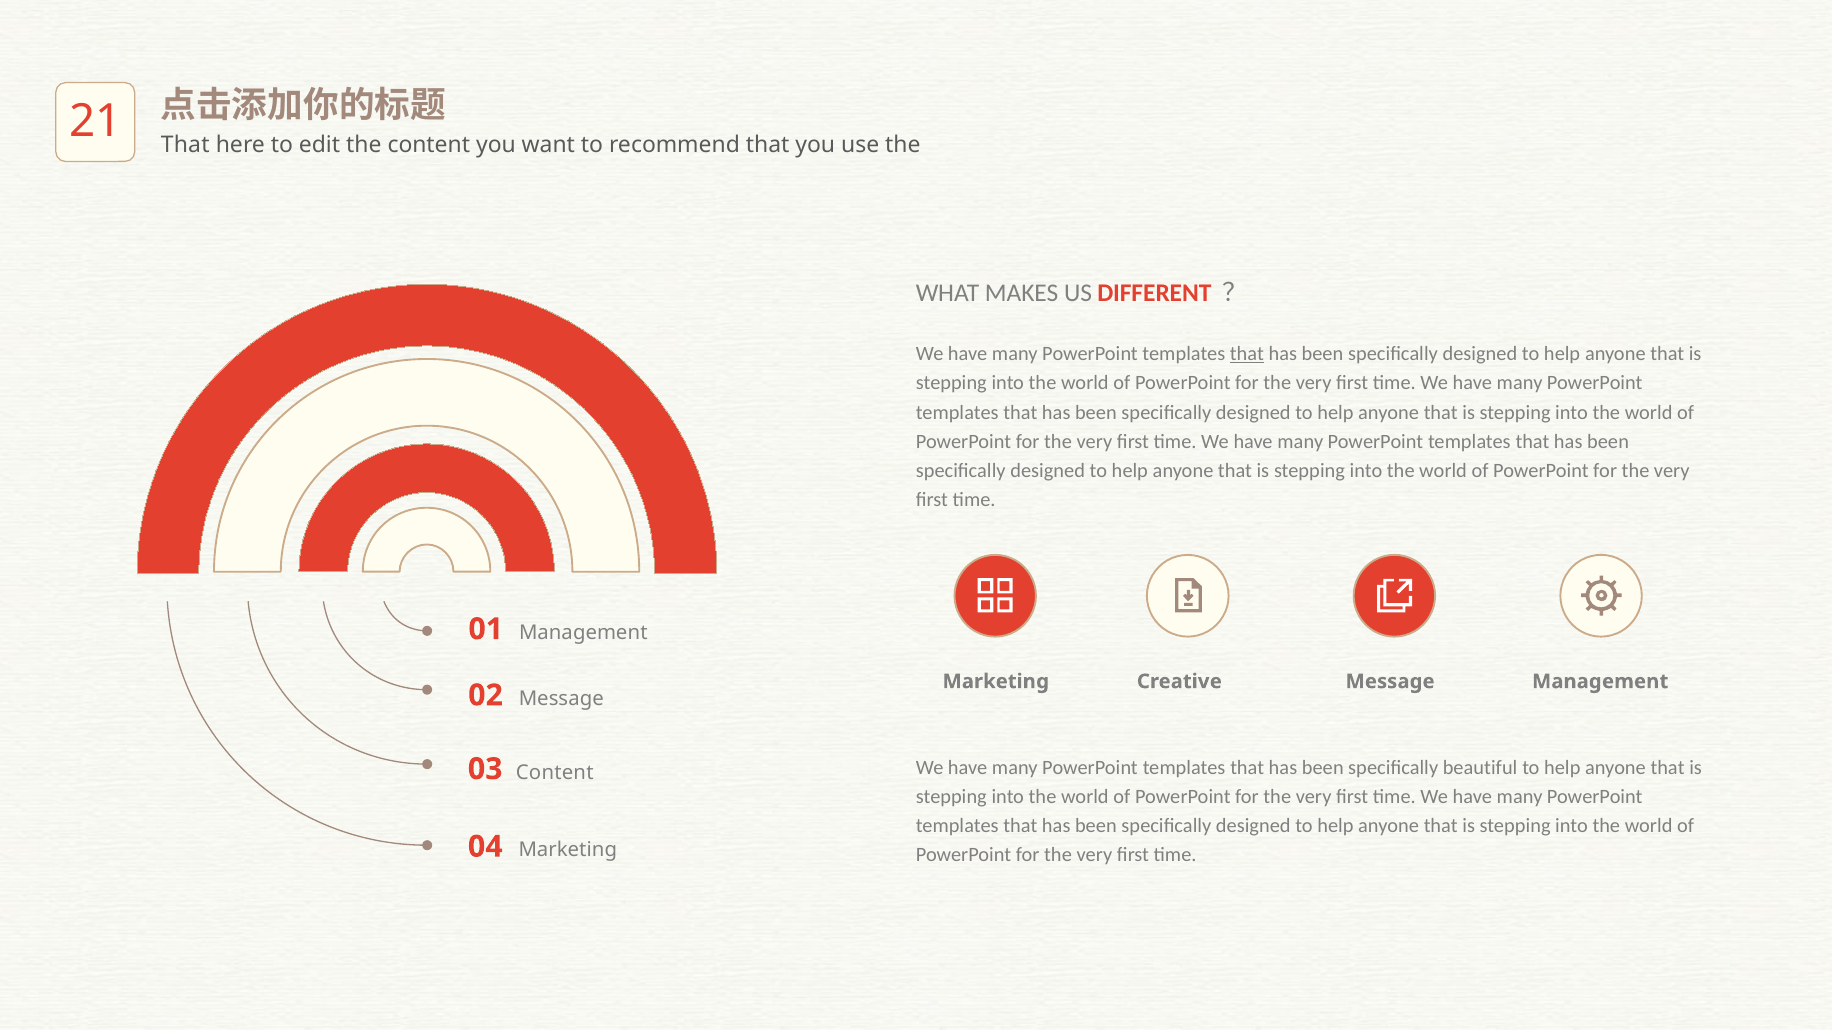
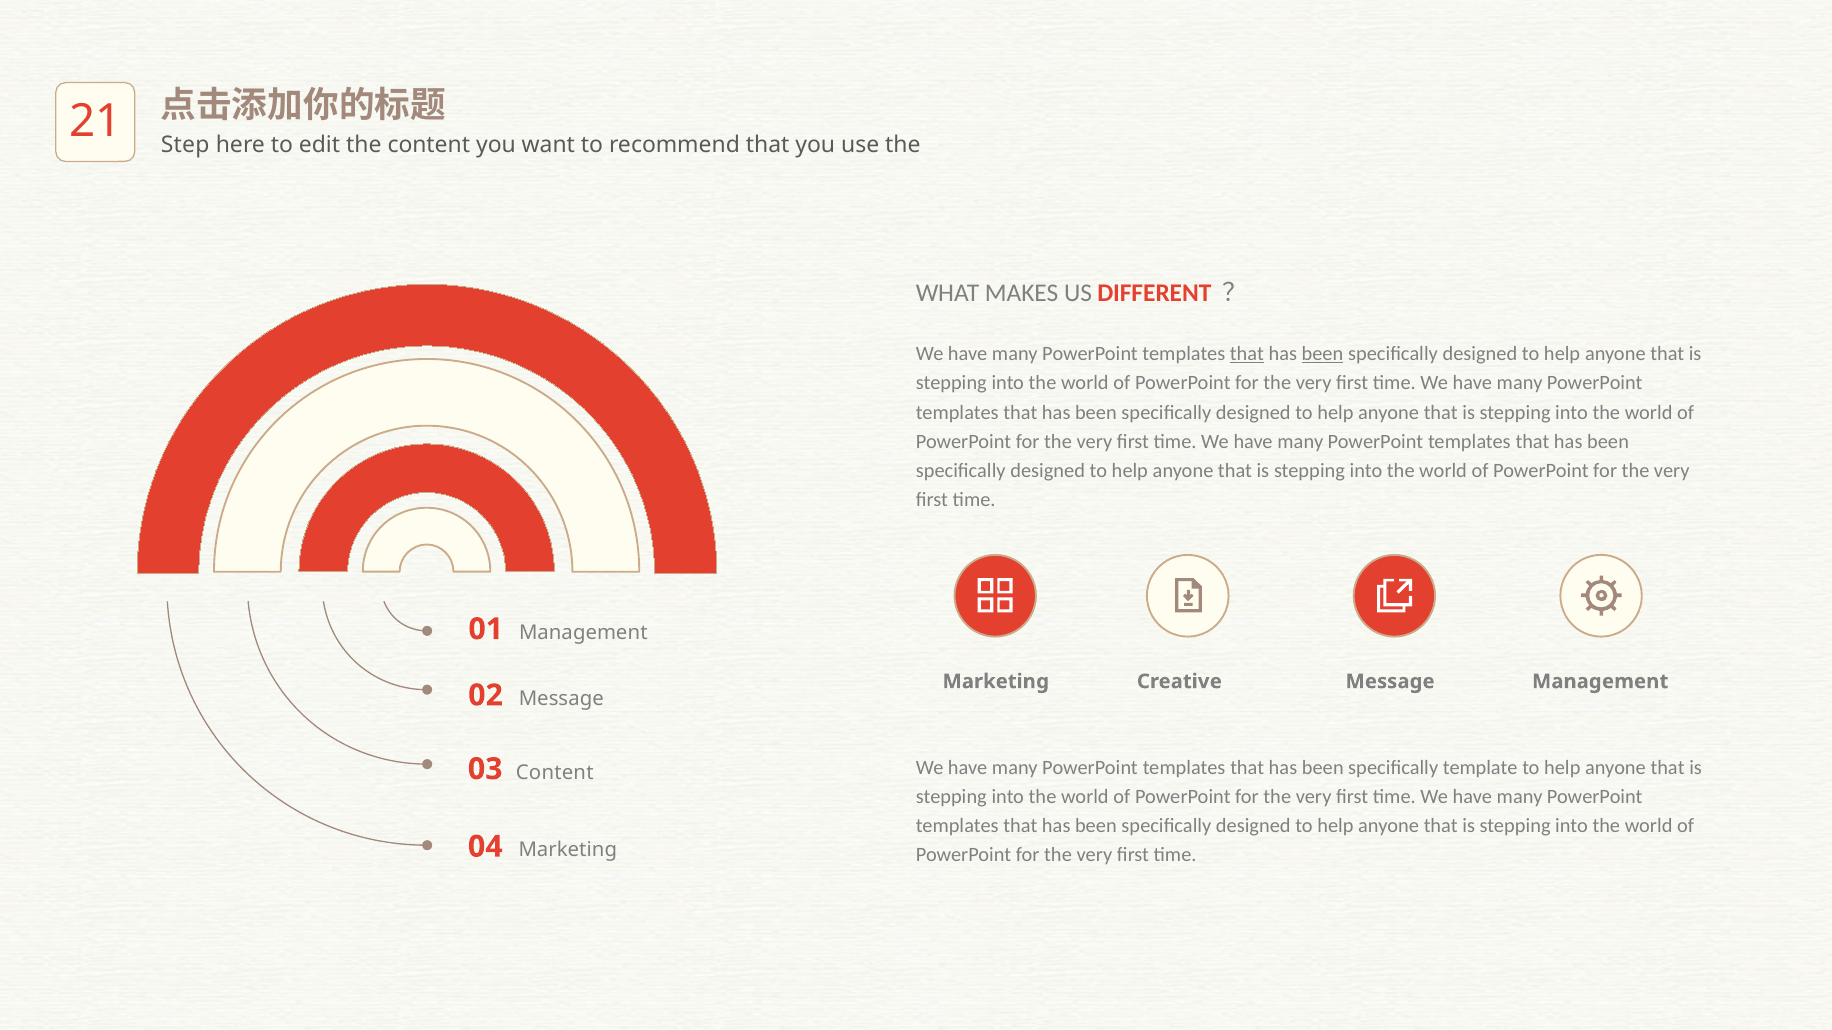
That: That -> Step (185, 144)
been underline: none -> present (1322, 354)
beautiful: beautiful -> template (1480, 768)
